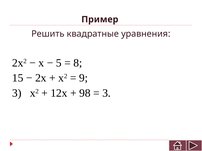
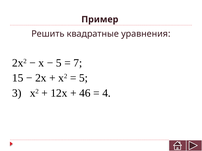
8: 8 -> 7 (78, 63)
9: 9 -> 5 (83, 78)
98: 98 -> 46 (85, 93)
3: 3 -> 4 (107, 93)
